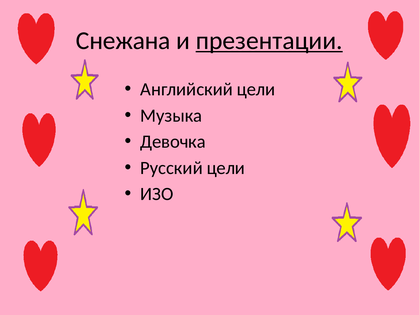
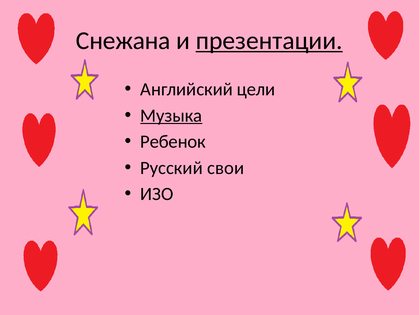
Музыка underline: none -> present (171, 115)
Девочка: Девочка -> Ребенок (173, 141)
Русский цели: цели -> свои (226, 167)
